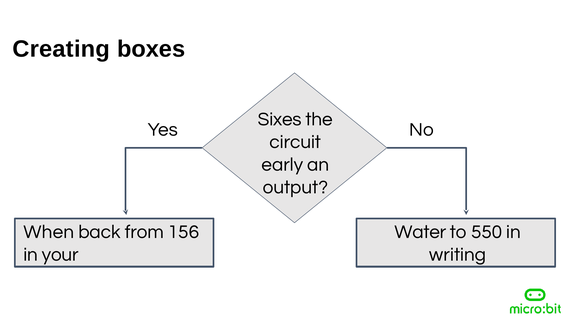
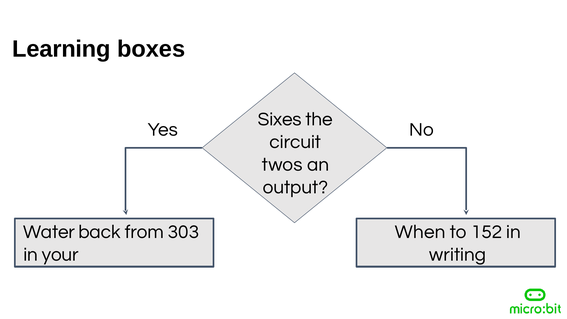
Creating: Creating -> Learning (61, 49)
early: early -> twos (282, 165)
When: When -> Water (49, 232)
156: 156 -> 303 (183, 232)
Water: Water -> When (420, 232)
550: 550 -> 152 (487, 232)
